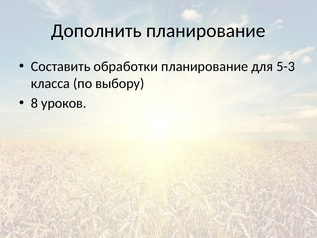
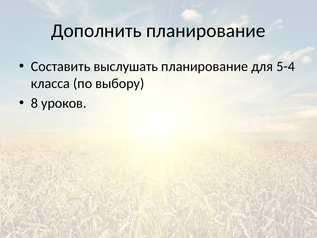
обработки: обработки -> выслушать (126, 67)
5-3: 5-3 -> 5-4 (286, 67)
